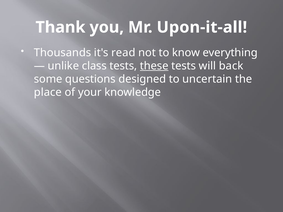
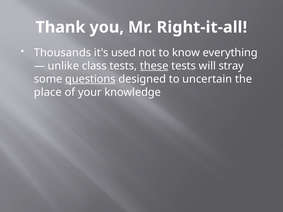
Upon-it-all: Upon-it-all -> Right-it-all (202, 27)
read: read -> used (123, 53)
back: back -> stray (231, 66)
questions underline: none -> present (90, 79)
